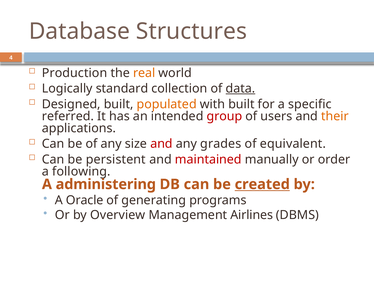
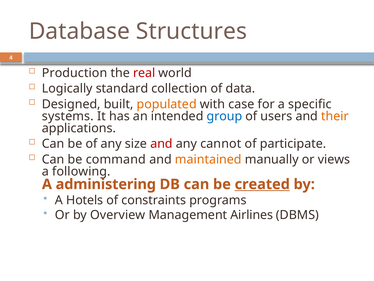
real colour: orange -> red (144, 73)
data underline: present -> none (240, 88)
with built: built -> case (241, 104)
referred: referred -> systems (68, 116)
group colour: red -> blue (224, 116)
grades: grades -> cannot (221, 144)
equivalent: equivalent -> participate (293, 144)
persistent: persistent -> command (116, 159)
maintained colour: red -> orange (208, 159)
order: order -> views (334, 159)
Oracle: Oracle -> Hotels (85, 200)
generating: generating -> constraints (154, 200)
